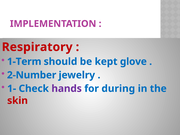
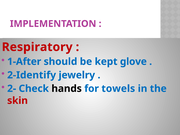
1-Term: 1-Term -> 1-After (24, 62)
2-Number: 2-Number -> 2-Identify (32, 75)
1-: 1- -> 2- (12, 89)
hands colour: purple -> black (67, 89)
during: during -> towels (118, 89)
